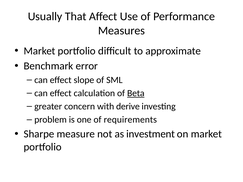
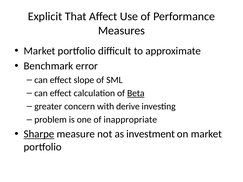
Usually: Usually -> Explicit (45, 16)
requirements: requirements -> inappropriate (130, 120)
Sharpe underline: none -> present (39, 134)
